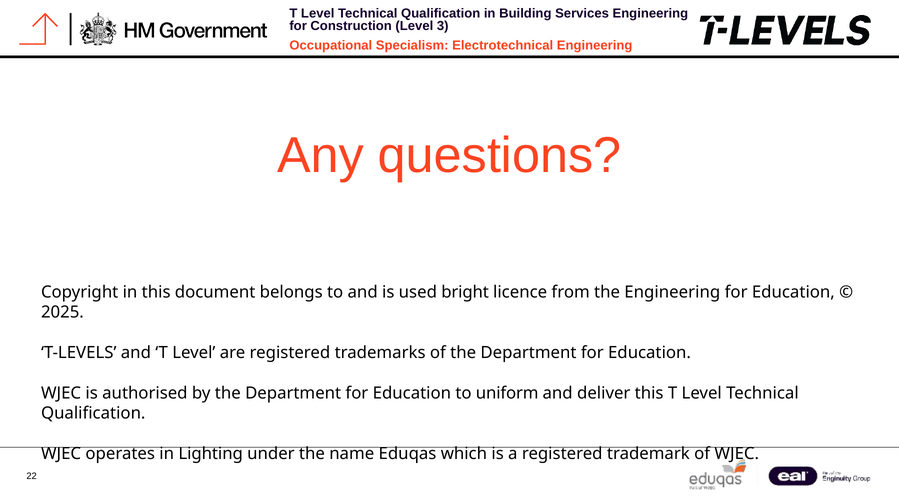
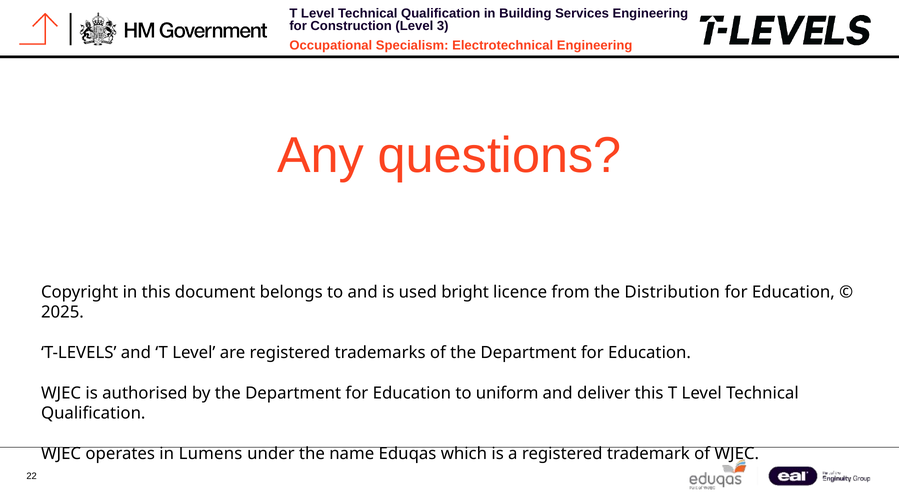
the Engineering: Engineering -> Distribution (672, 292)
Lighting: Lighting -> Lumens (211, 453)
